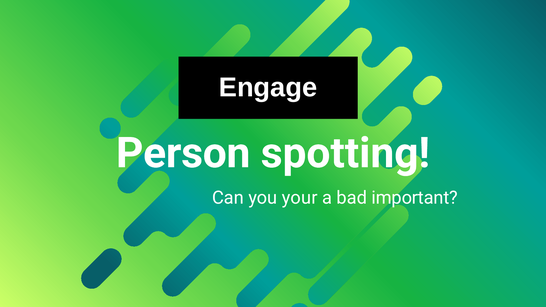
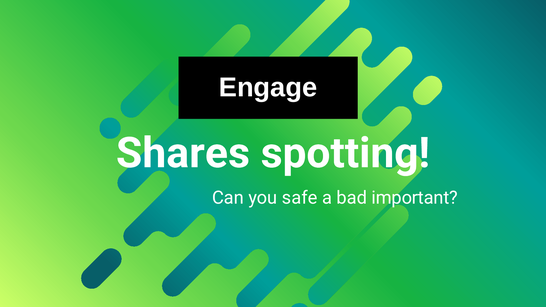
Person: Person -> Shares (183, 153)
your: your -> safe (300, 198)
